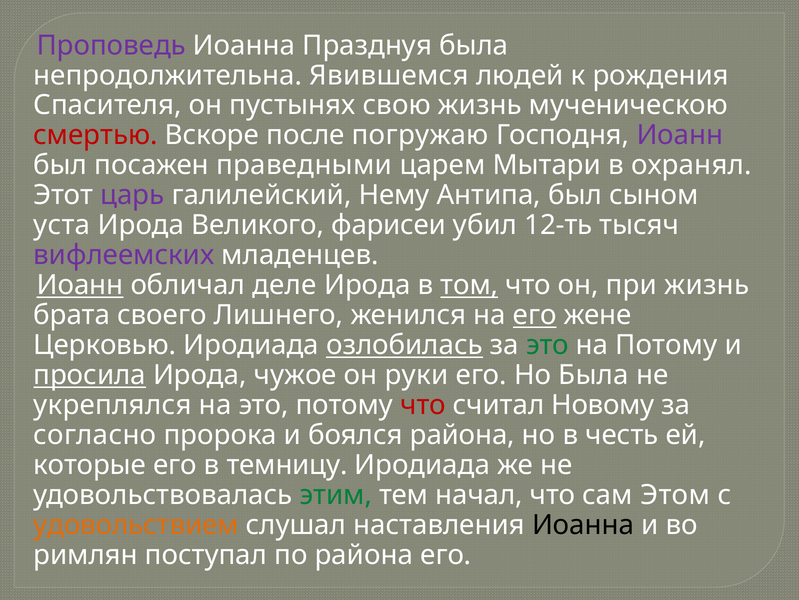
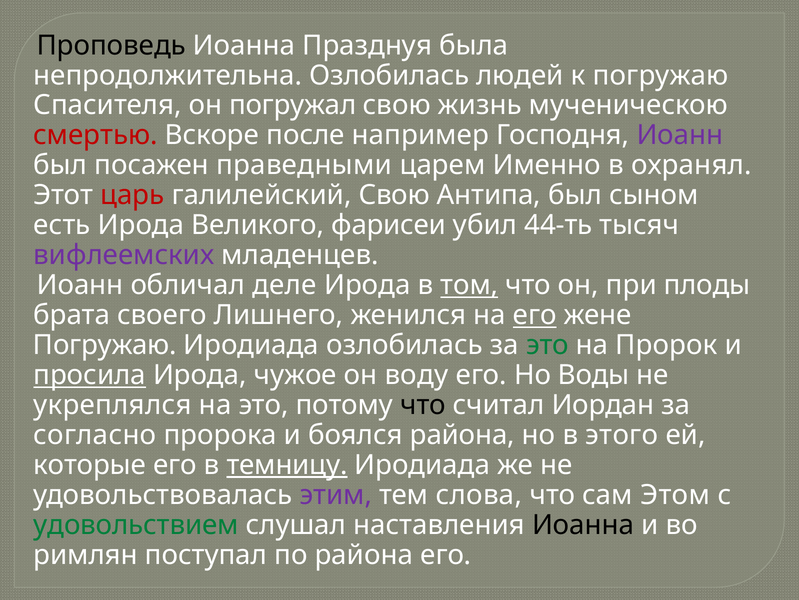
Проповедь colour: purple -> black (111, 45)
непродолжительна Явившемся: Явившемся -> Озлобилась (389, 75)
к рождения: рождения -> погружаю (661, 75)
пустынях: пустынях -> погружал (293, 105)
погружаю: погружаю -> например (420, 135)
Мытари: Мытари -> Именно (547, 165)
царь colour: purple -> red (132, 195)
галилейский Нему: Нему -> Свою (394, 195)
уста: уста -> есть (62, 225)
12-ть: 12-ть -> 44-ть (558, 225)
Иоанн underline: present -> none (80, 285)
при жизнь: жизнь -> плоды (707, 285)
Церковью: Церковью -> Погружаю (105, 345)
озлобилась underline: present -> none (404, 345)
на Потому: Потому -> Пророк (666, 345)
руки: руки -> воду (416, 375)
Но Была: Была -> Воды (594, 375)
что colour: red -> black (423, 405)
Новому: Новому -> Иордан (603, 405)
честь: честь -> этого (622, 435)
темницу underline: none -> present (287, 465)
этим colour: green -> purple (336, 494)
начал: начал -> слова (479, 494)
удовольствием colour: orange -> green (136, 524)
